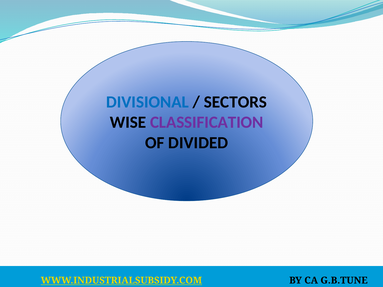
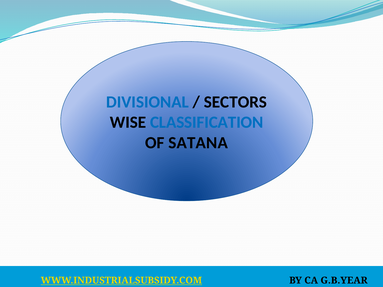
CLASSIFICATION colour: purple -> blue (207, 122)
DIVIDED: DIVIDED -> SATANA (198, 143)
G.B.TUNE: G.B.TUNE -> G.B.YEAR (344, 281)
